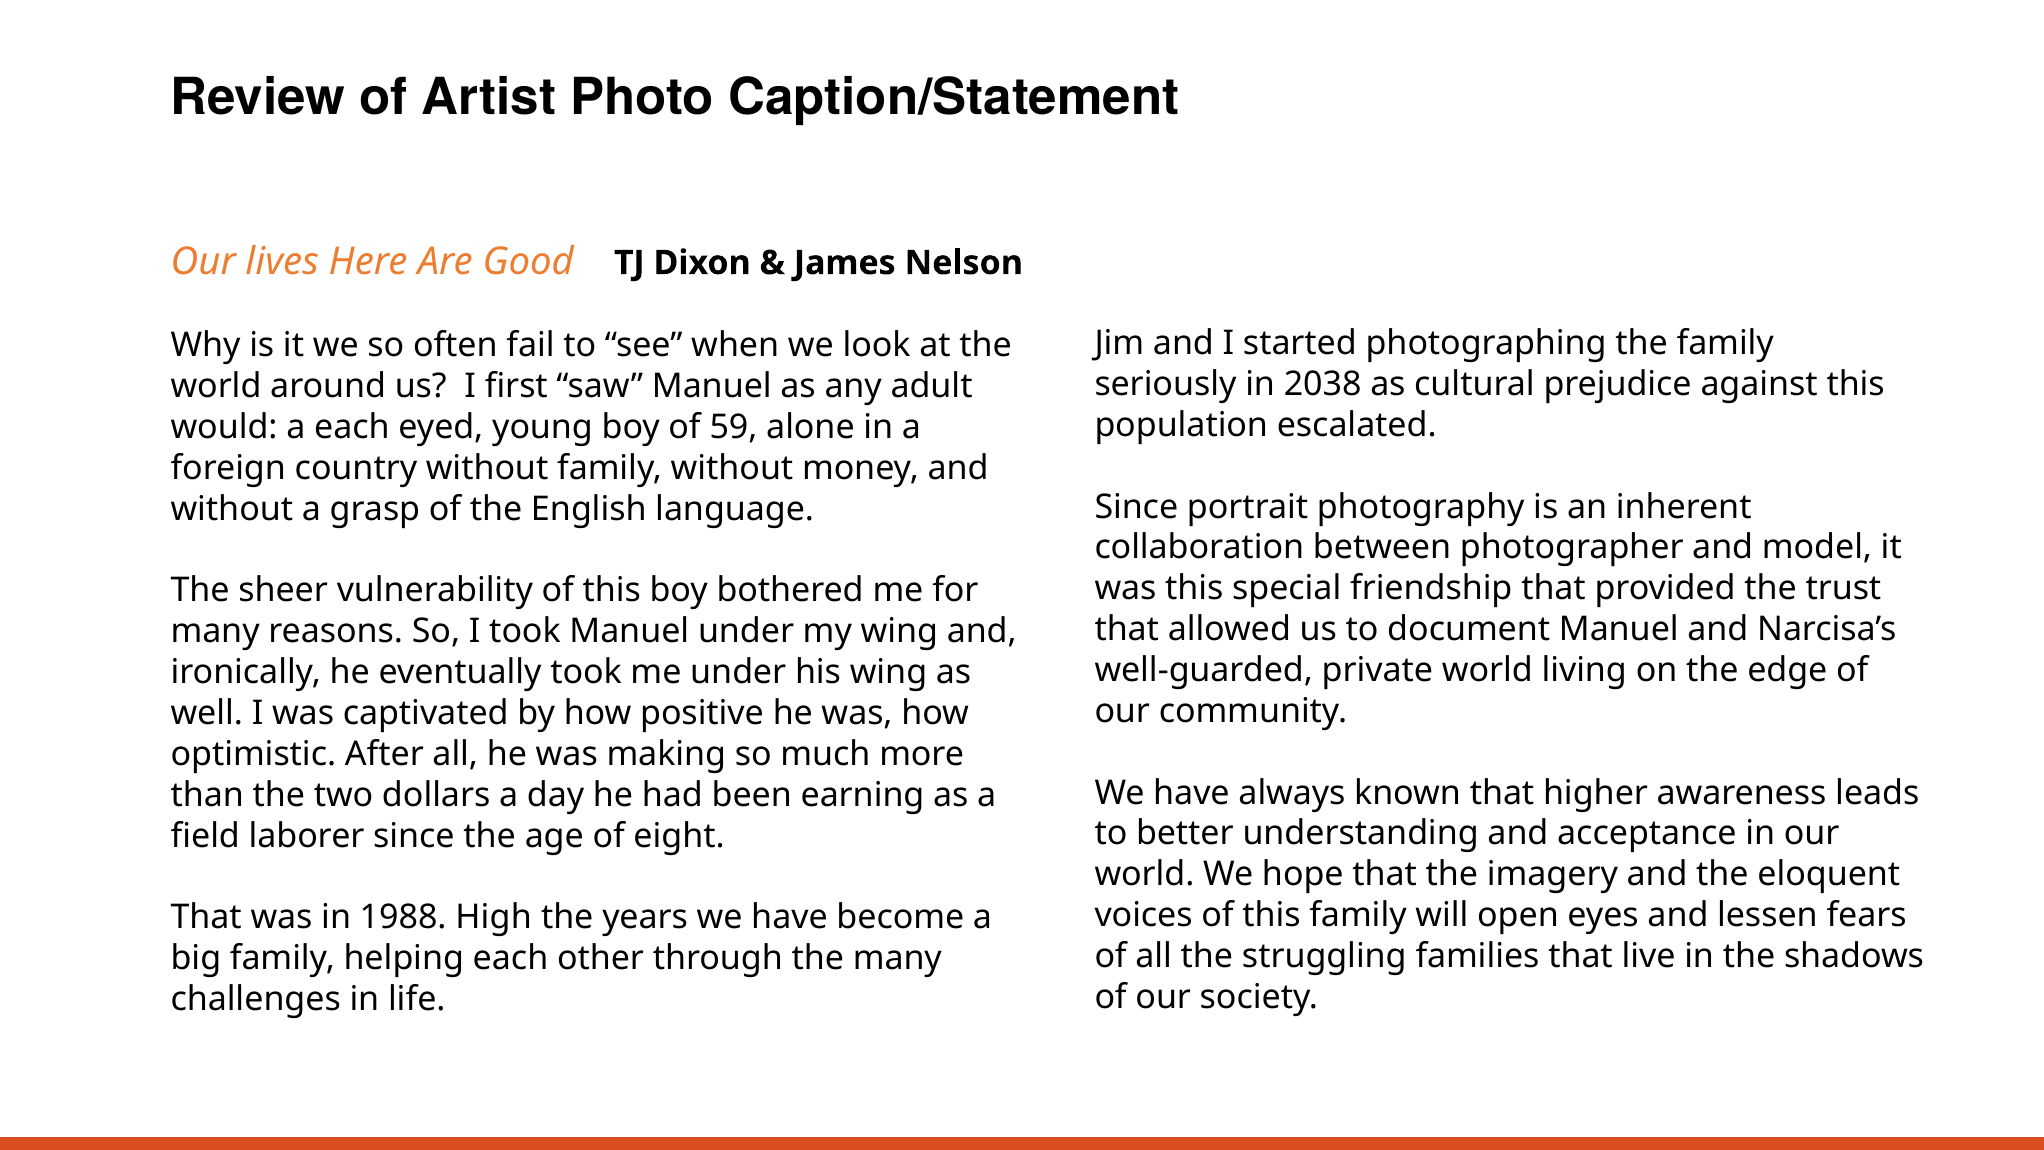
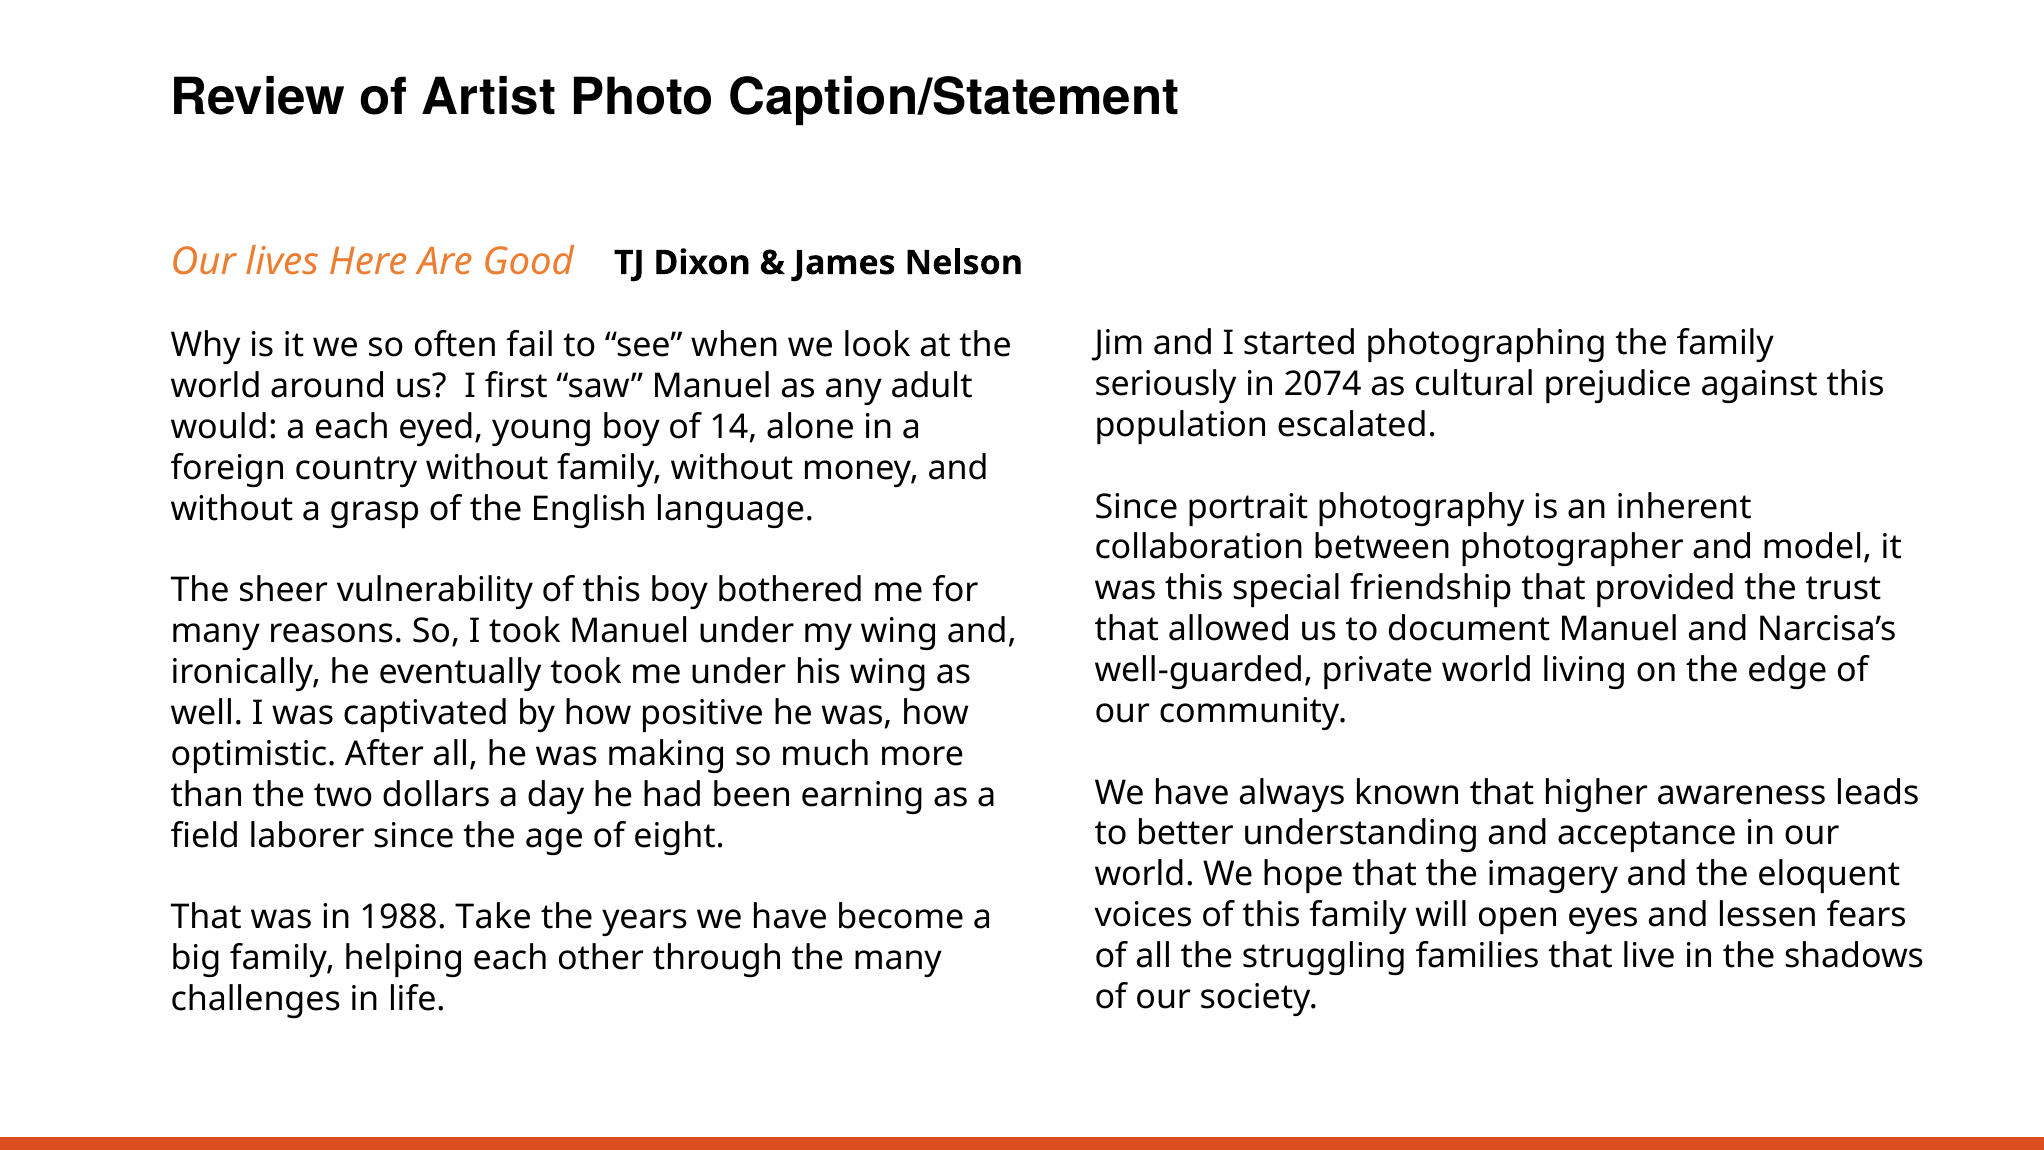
2038: 2038 -> 2074 (1323, 384)
59: 59 -> 14 (734, 427)
High: High -> Take (494, 917)
